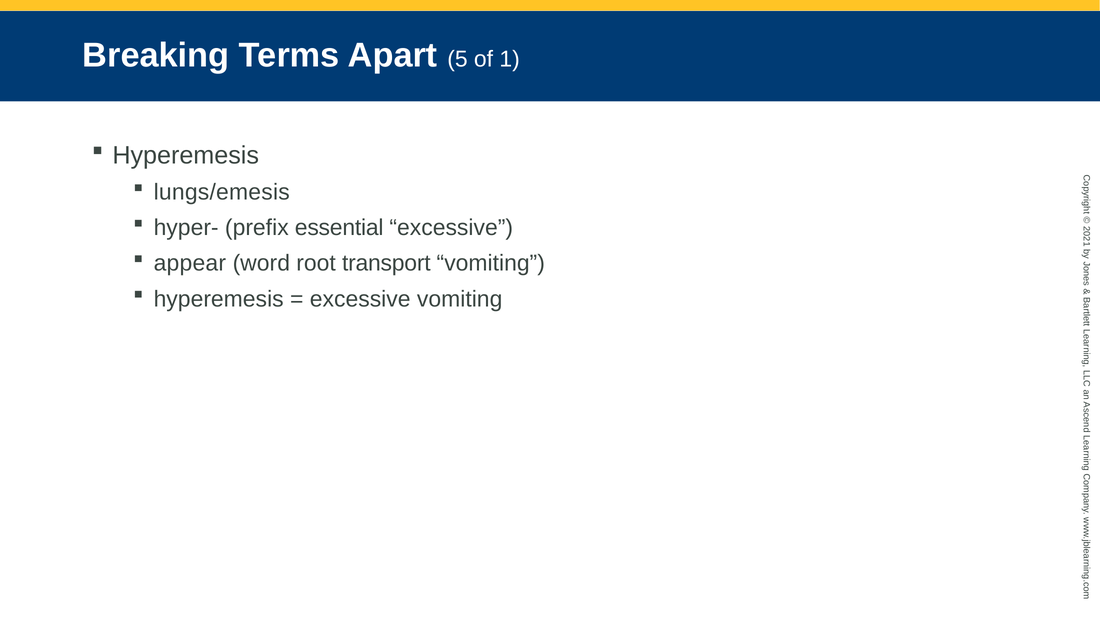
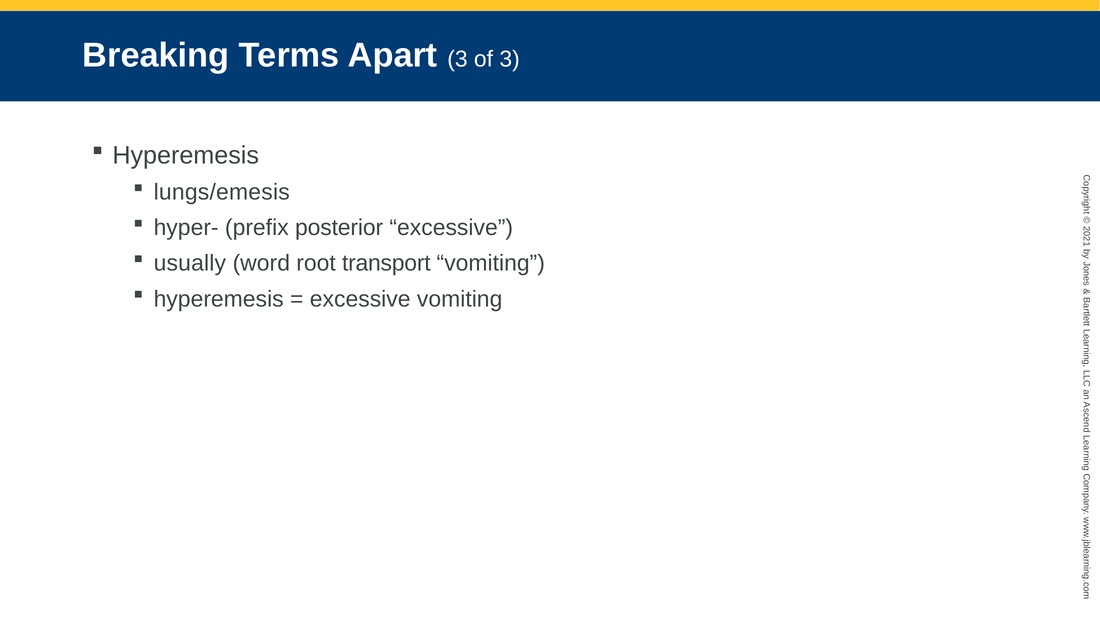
Apart 5: 5 -> 3 (457, 59)
of 1: 1 -> 3 (510, 59)
essential: essential -> posterior (339, 228)
appear: appear -> usually (190, 263)
